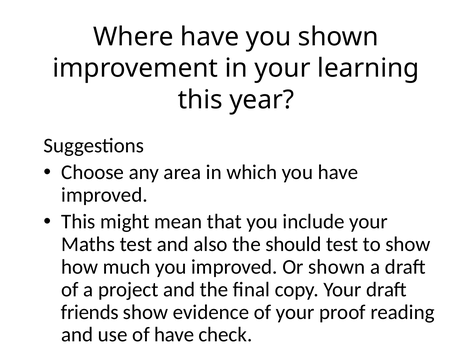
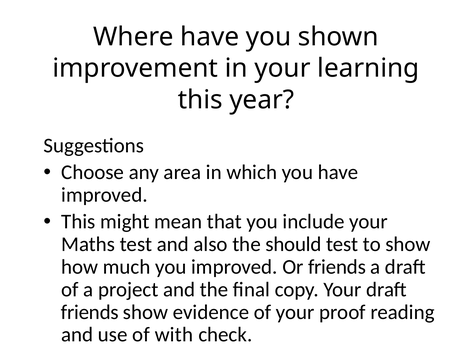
Or shown: shown -> friends (337, 267)
of have: have -> with (174, 335)
